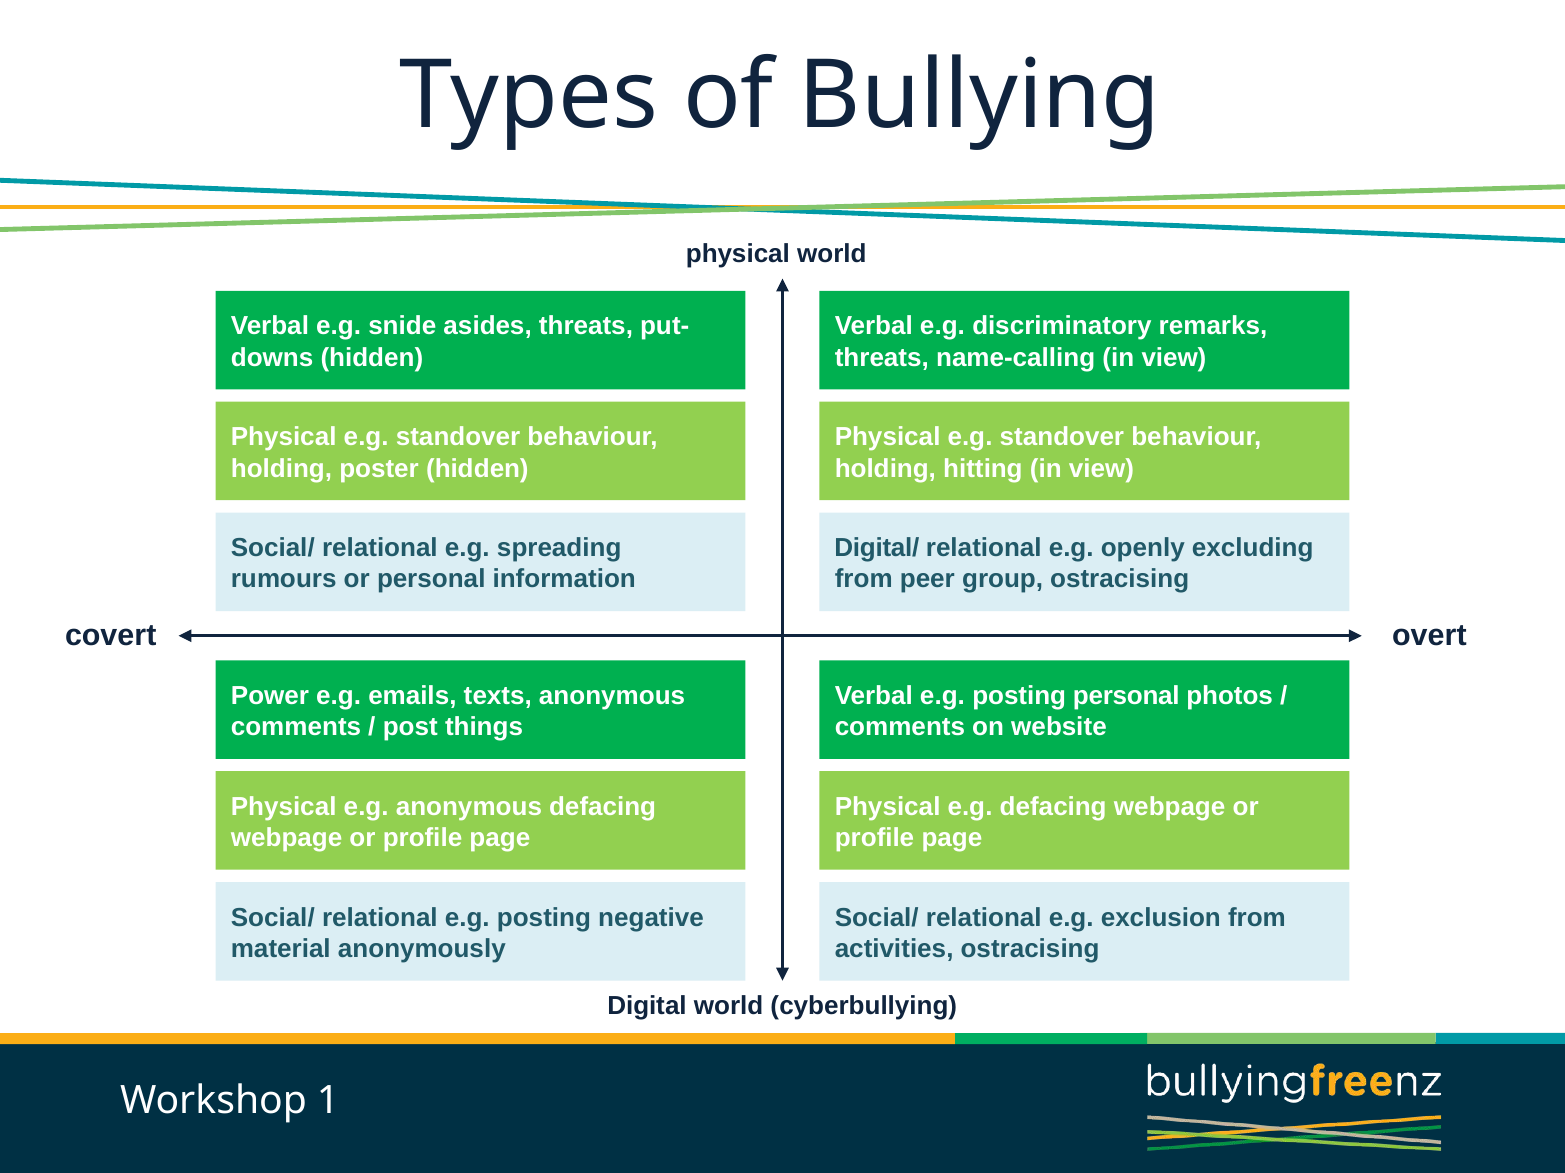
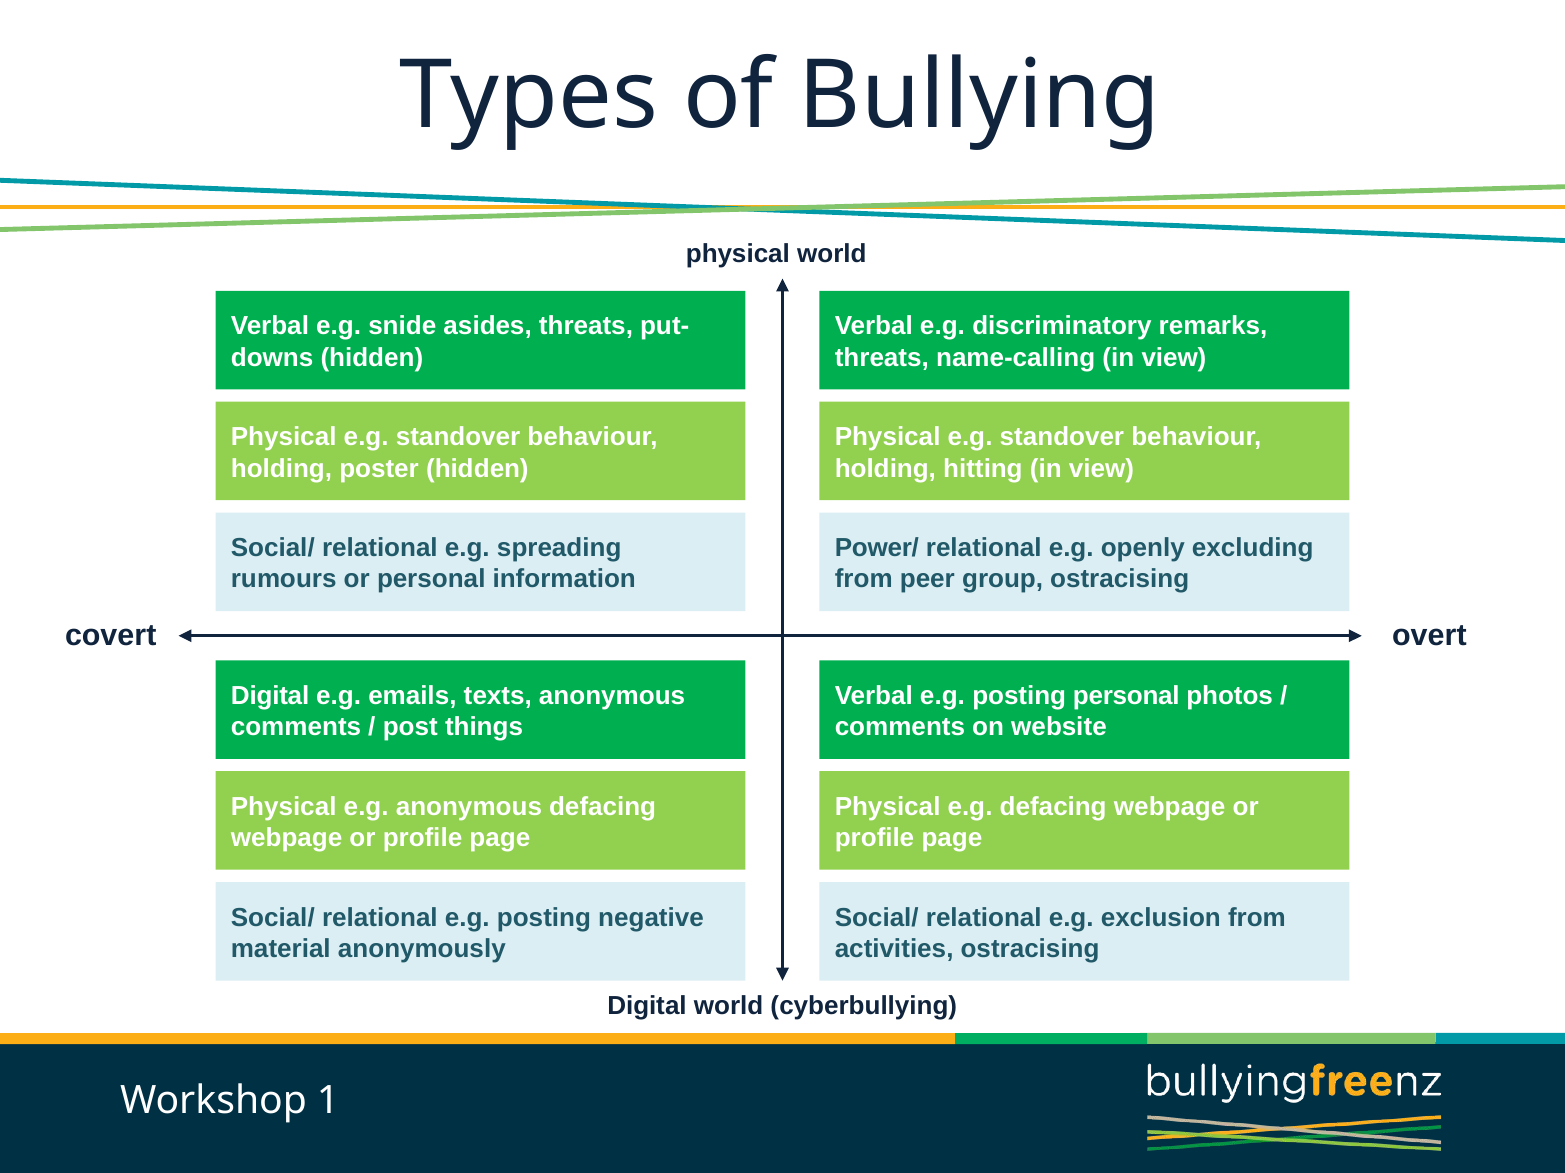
Digital/: Digital/ -> Power/ (877, 548)
Power: Power -> Digital (270, 696)
